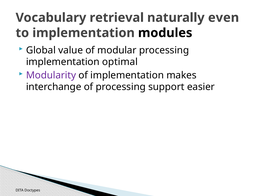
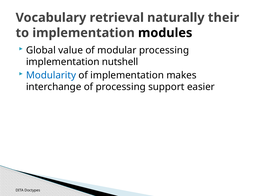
even: even -> their (224, 18)
optimal: optimal -> nutshell (120, 62)
Modularity colour: purple -> blue (51, 75)
